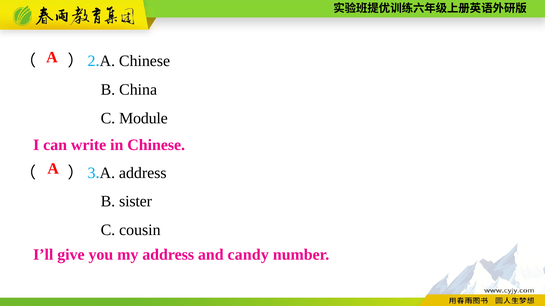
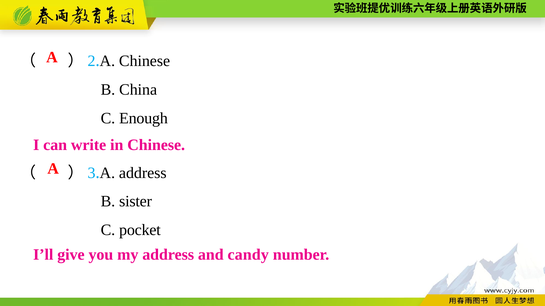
Module: Module -> Enough (143, 118)
cousin: cousin -> pocket (140, 230)
